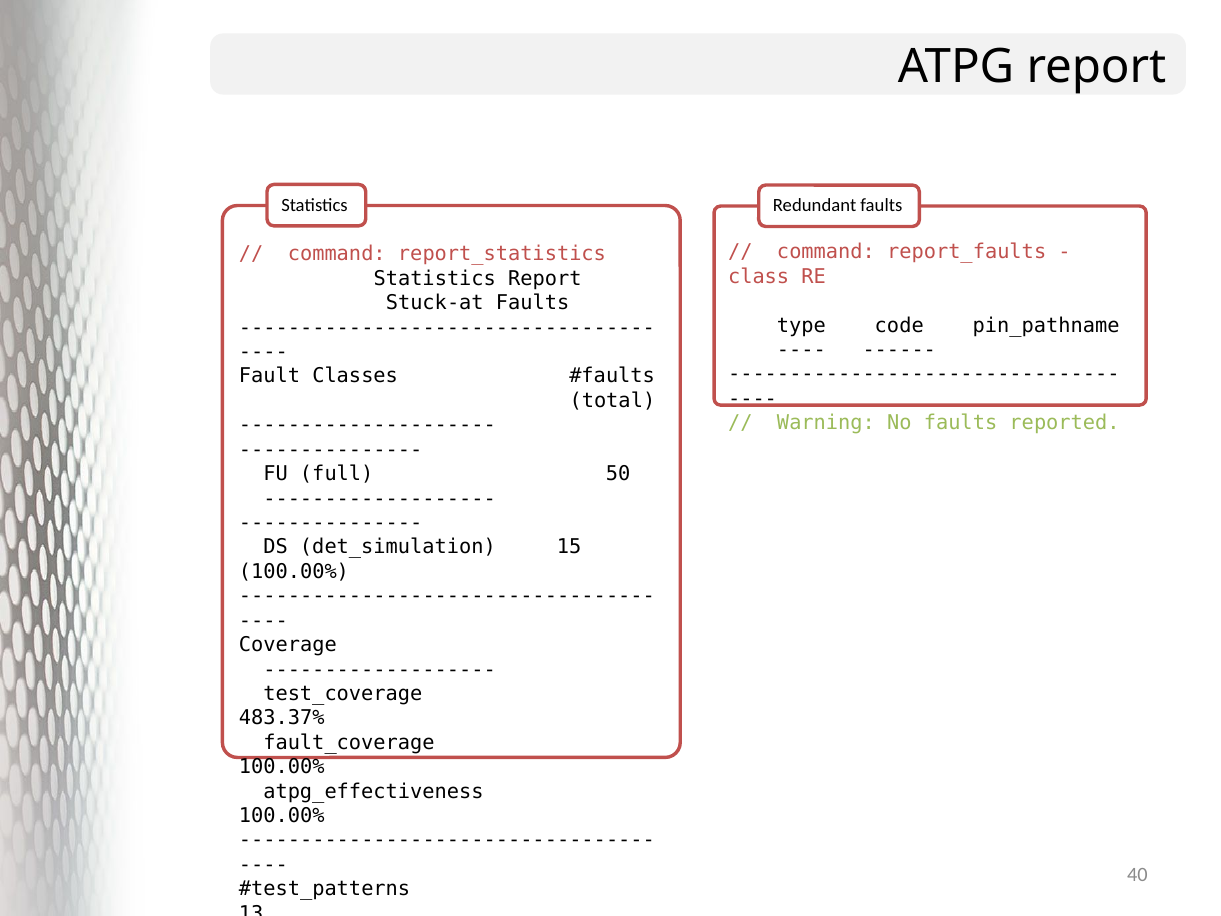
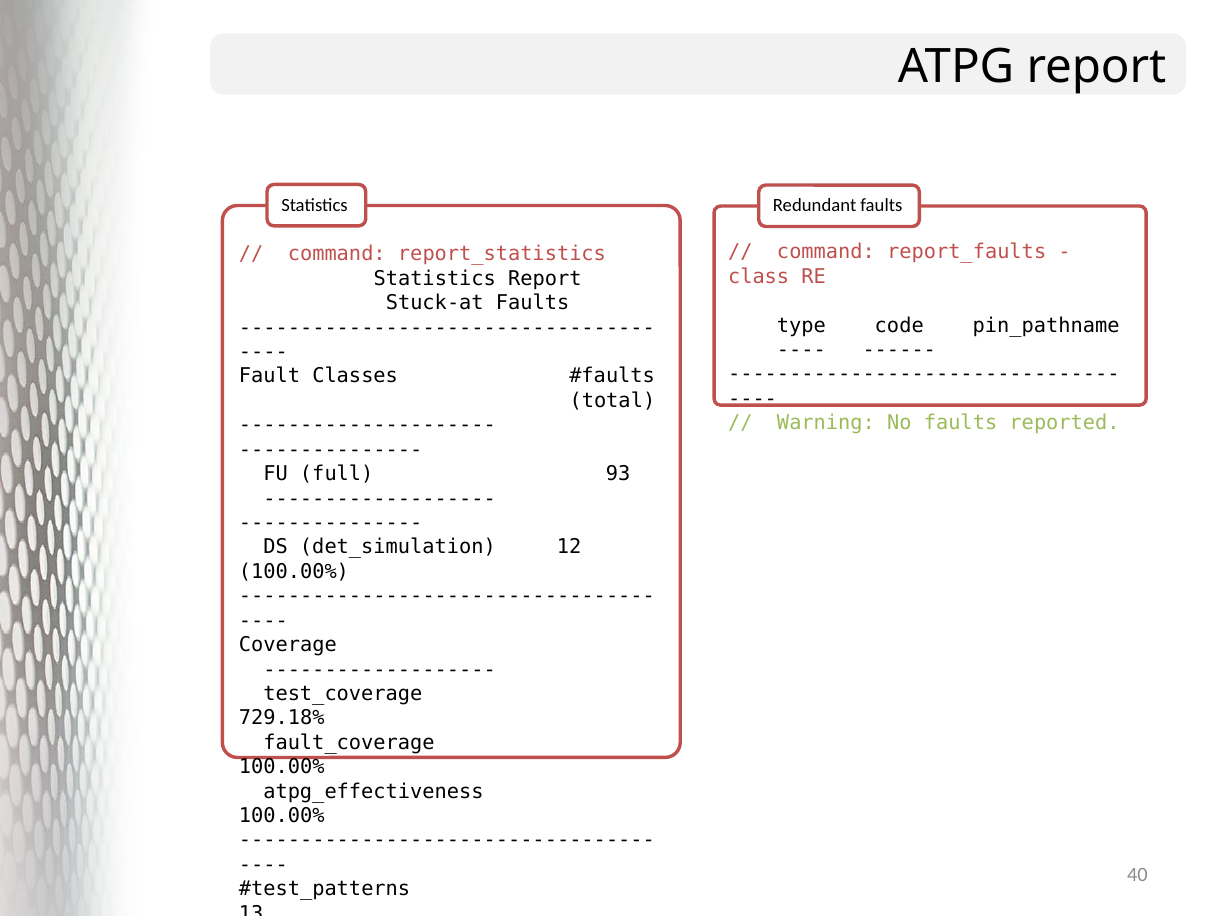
50: 50 -> 93 (618, 474)
15: 15 -> 12 (569, 547)
483.37%: 483.37% -> 729.18% (282, 718)
